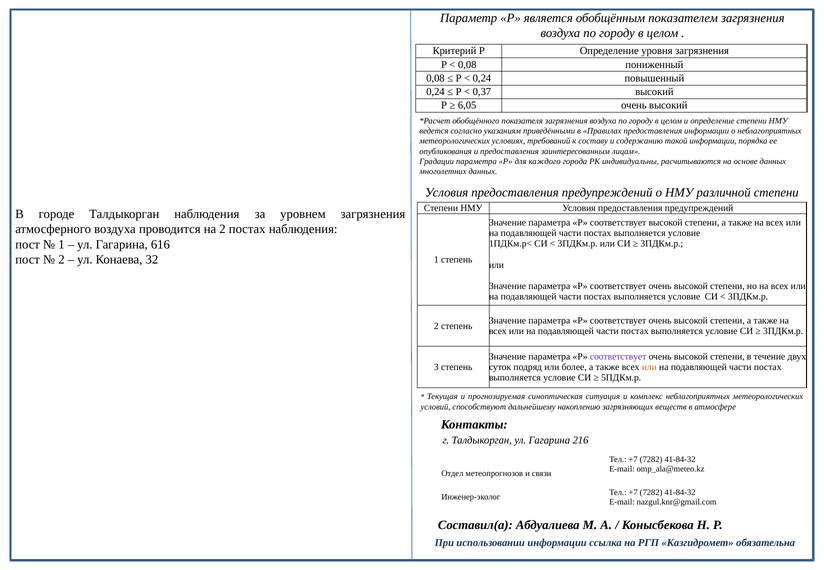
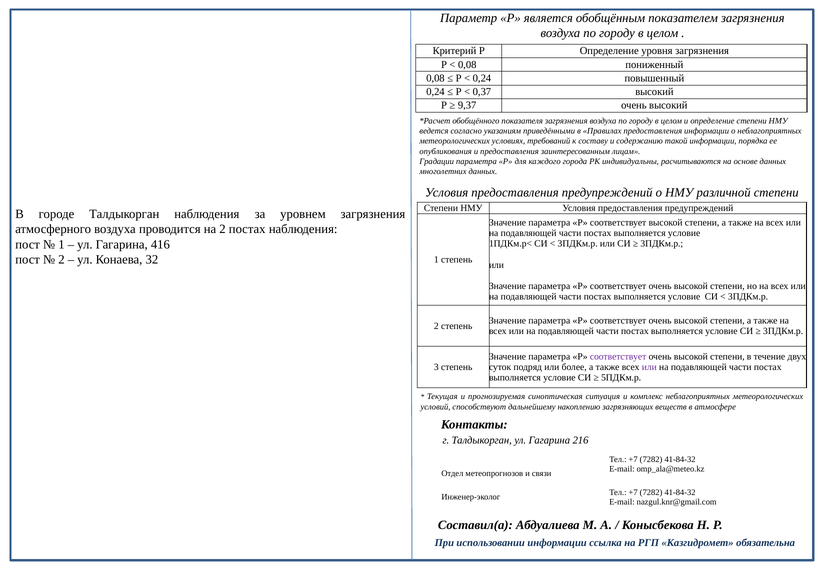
6,05: 6,05 -> 9,37 (467, 105)
616: 616 -> 416 (160, 245)
или colour: orange -> purple (649, 367)
